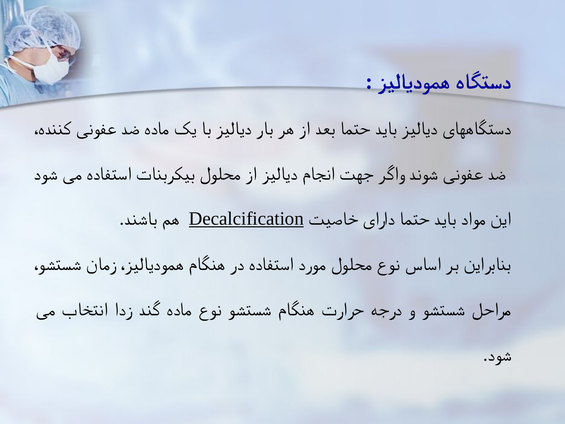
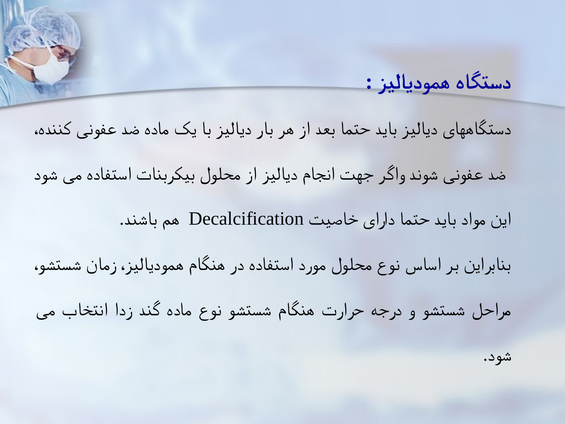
Decalcification underline: present -> none (246, 219)
